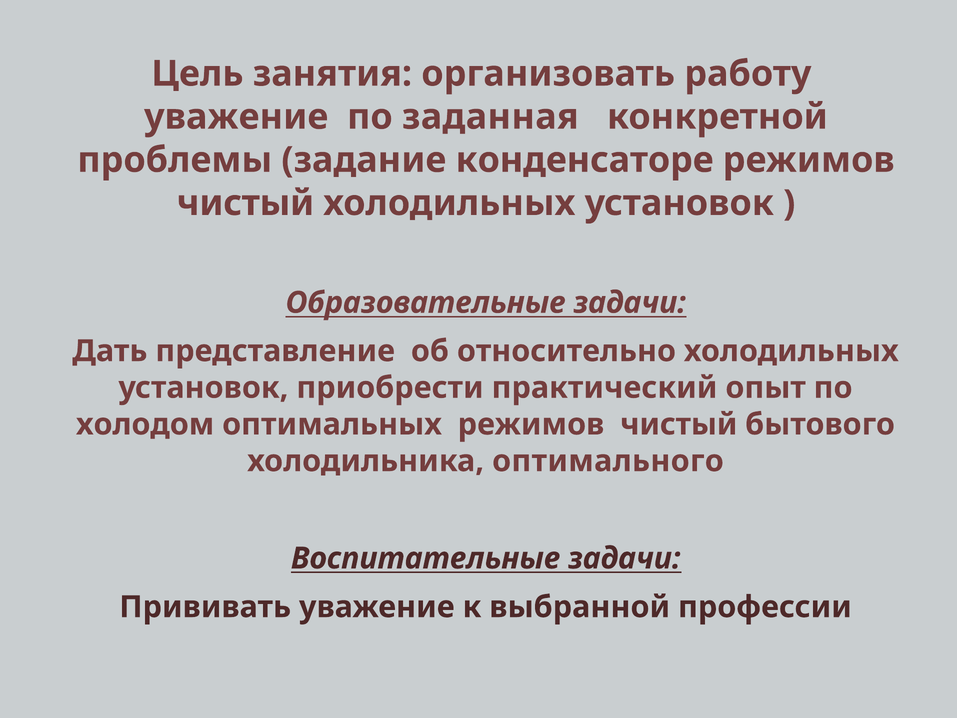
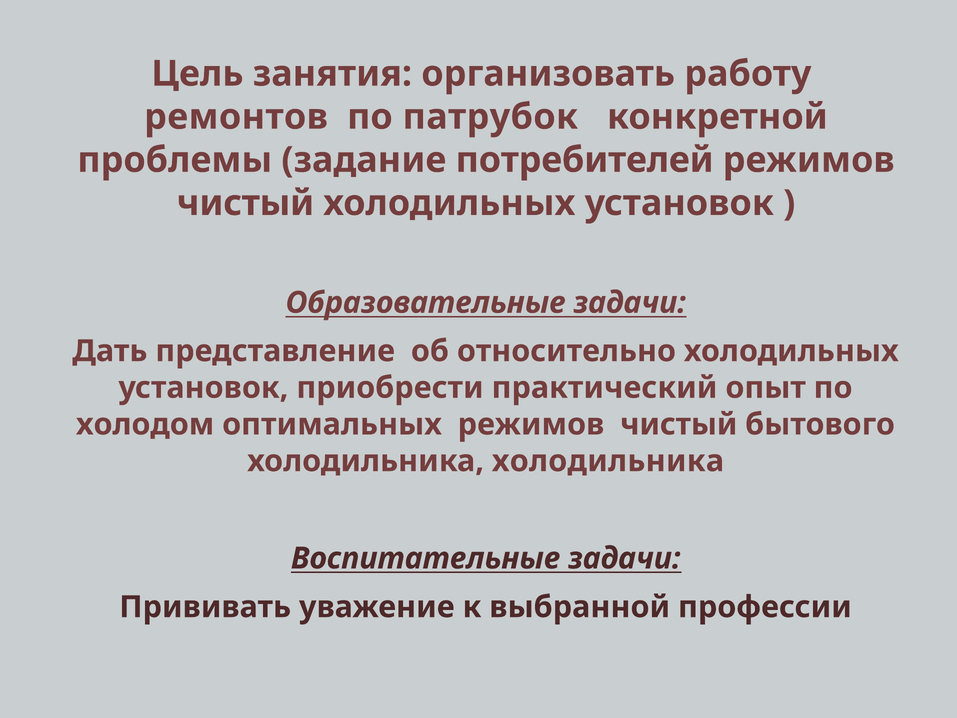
уважение: уважение -> ремонтов (236, 117)
заданная: заданная -> патрубок (490, 117)
конденсаторе: конденсаторе -> потребителей (585, 160)
холодильника оптимального: оптимального -> холодильника (608, 461)
